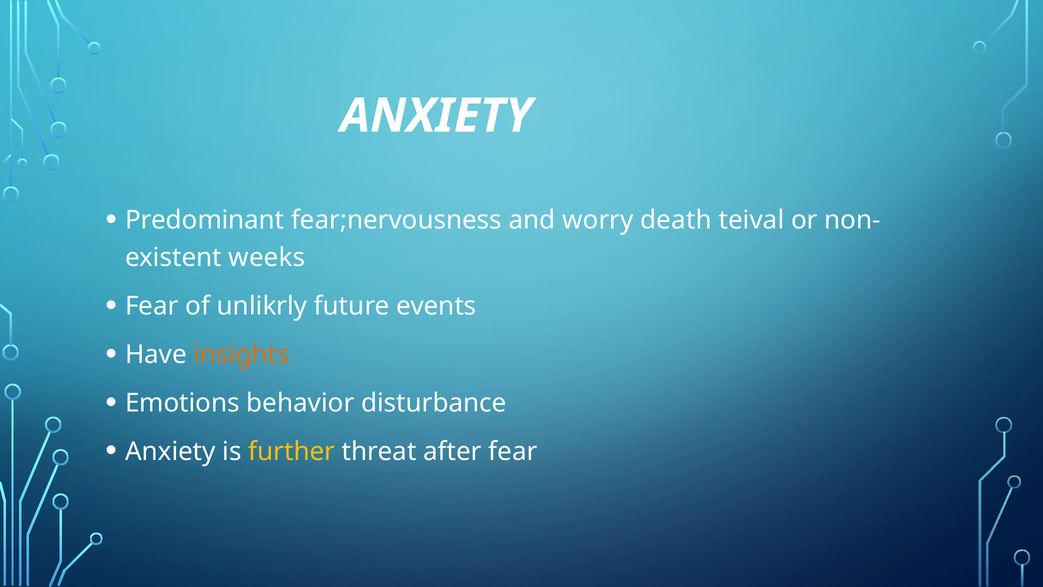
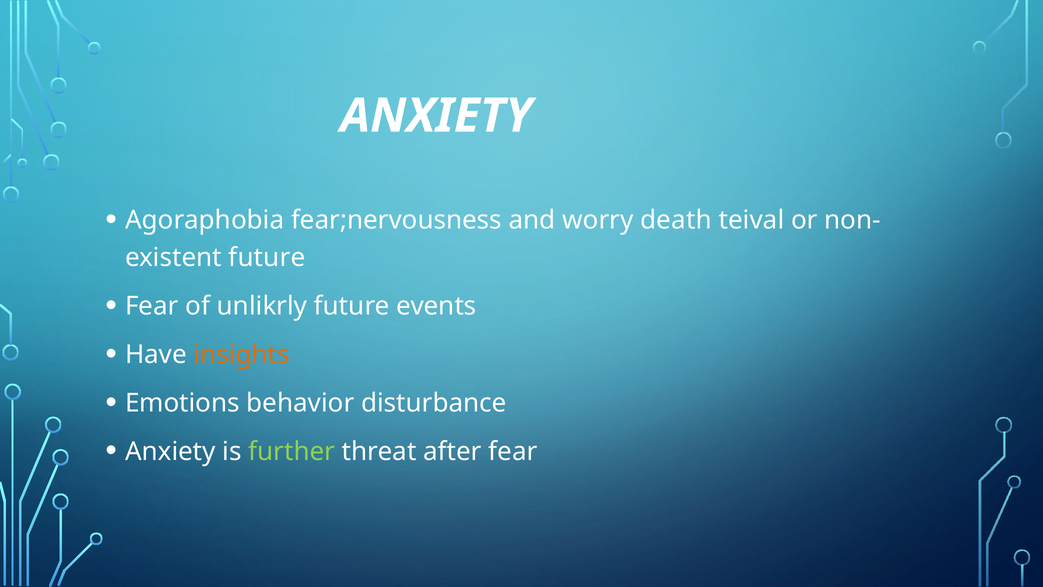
Predominant: Predominant -> Agoraphobia (205, 220)
weeks: weeks -> future (267, 258)
further colour: yellow -> light green (292, 451)
